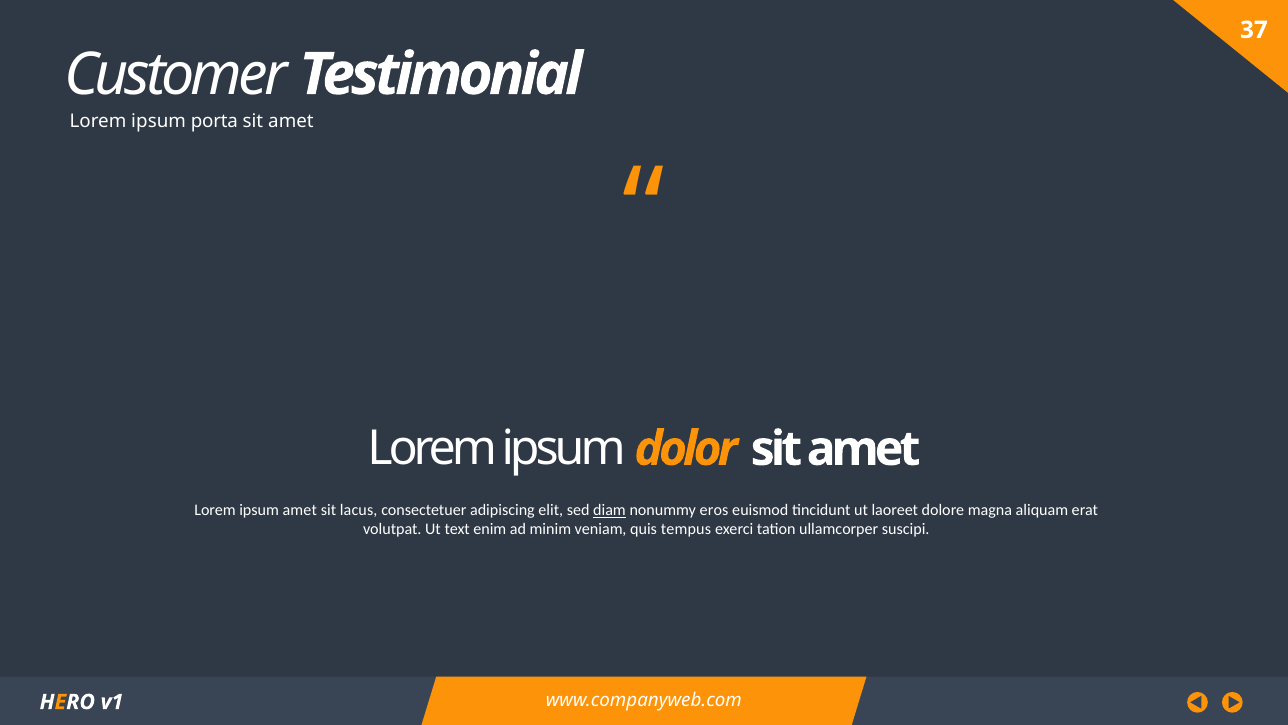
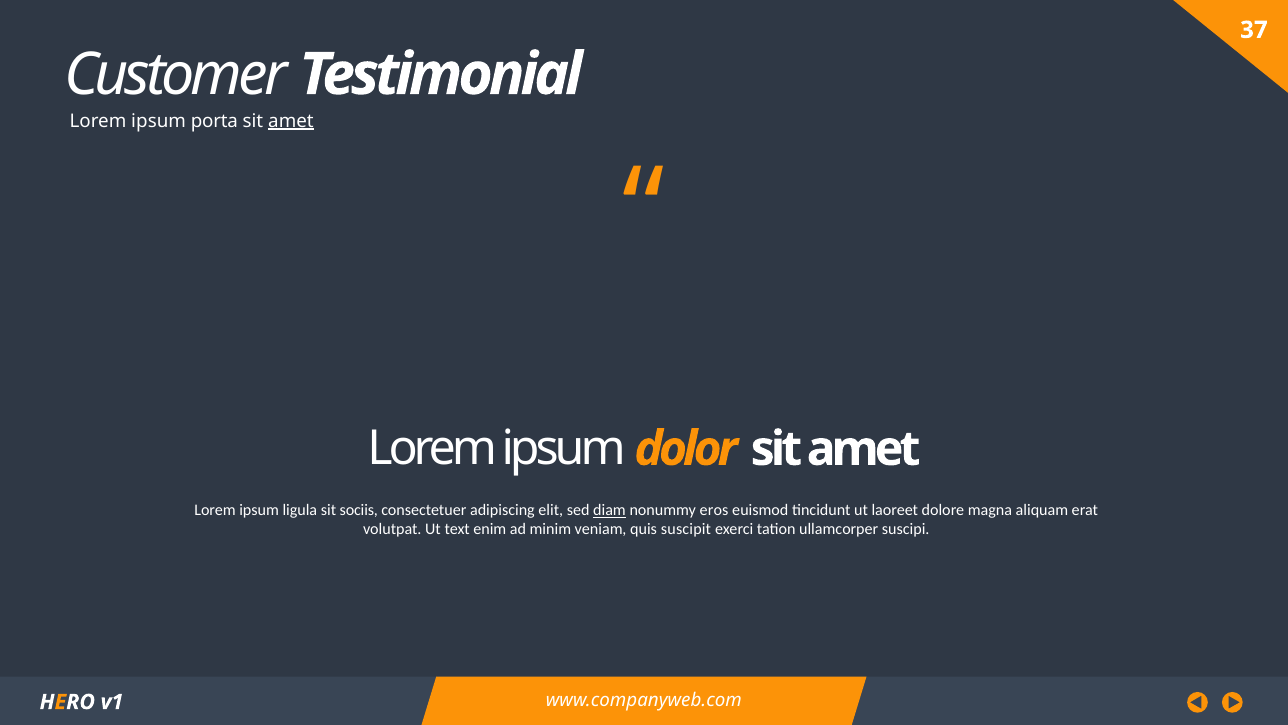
amet underline: none -> present (291, 121)
ipsum amet: amet -> ligula (300, 510)
lacus: lacus -> sociis (359, 510)
tempus: tempus -> suscipit (686, 529)
